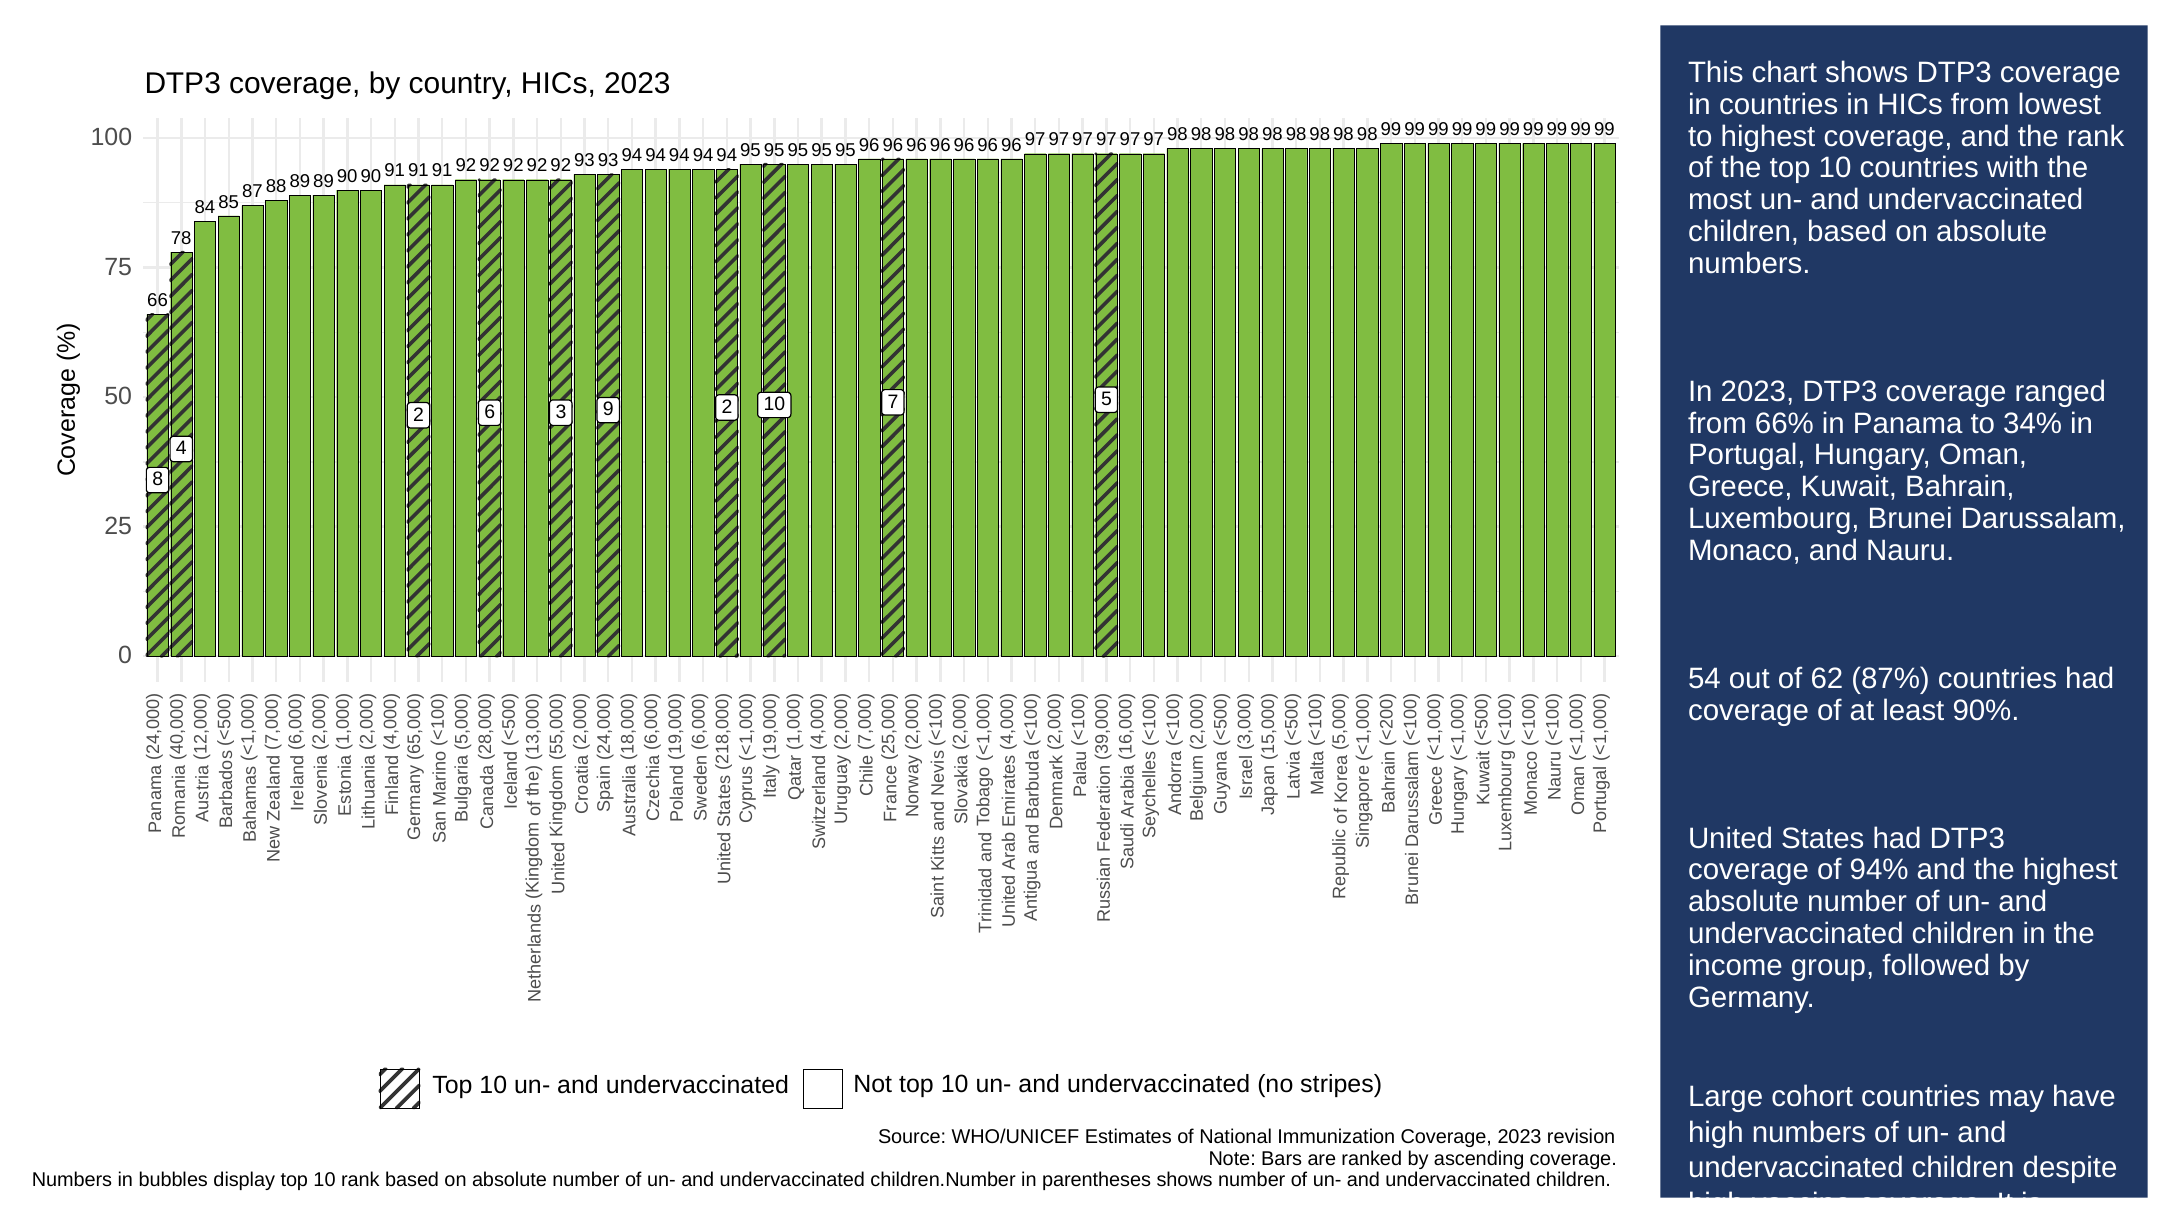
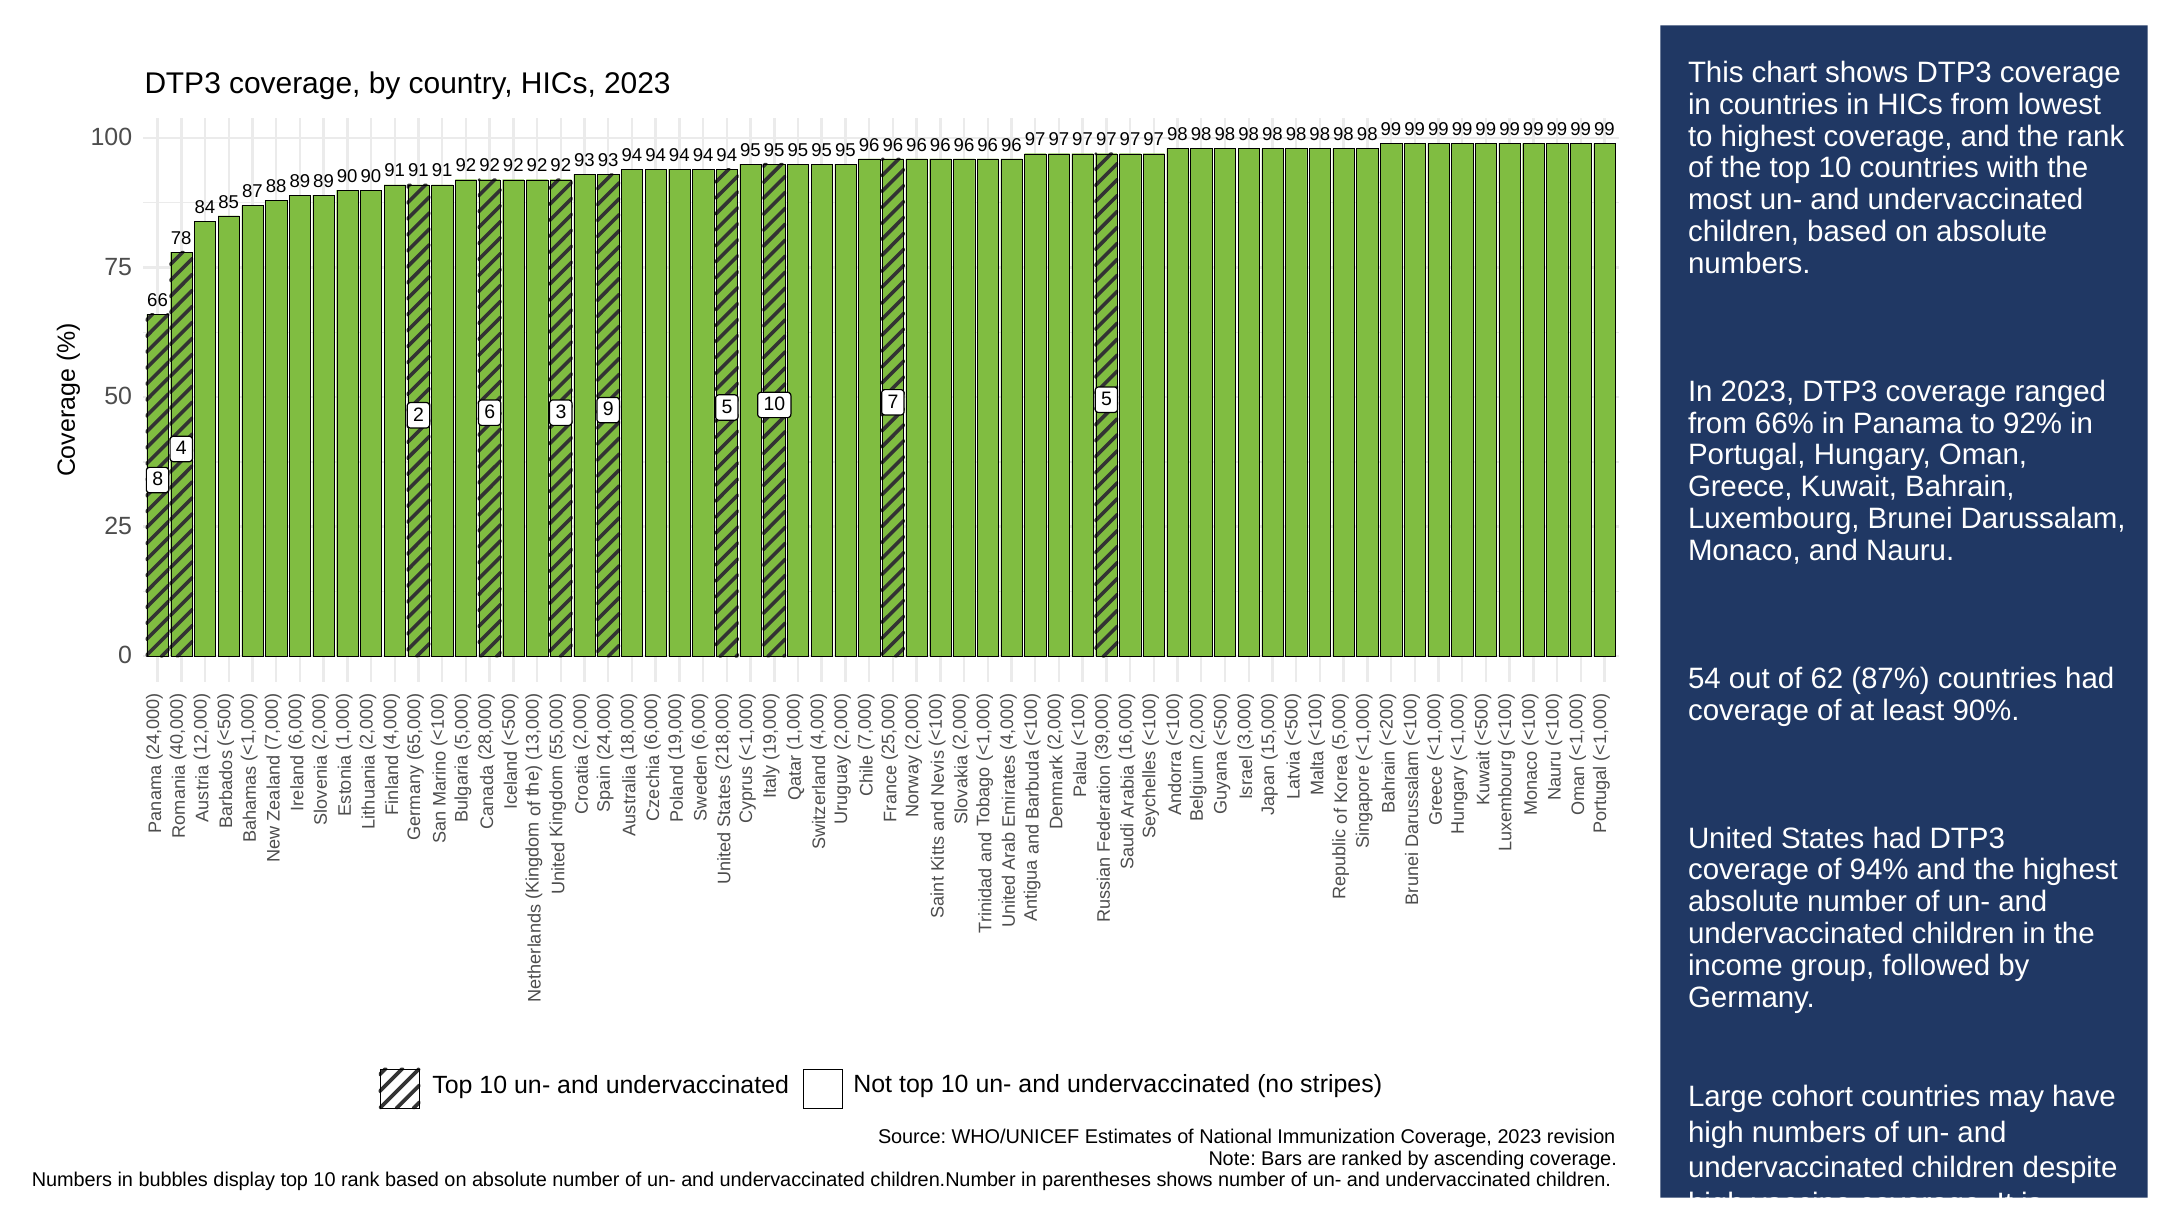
9 2: 2 -> 5 (727, 407)
34%: 34% -> 92% (2033, 424)
